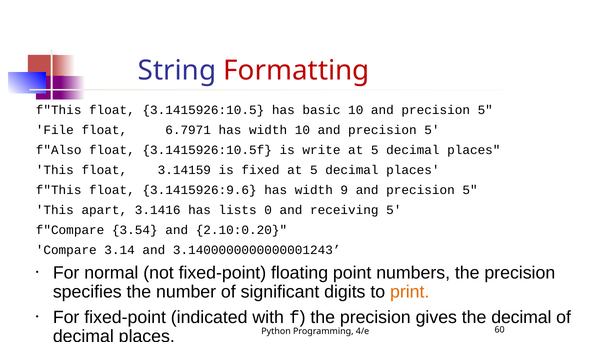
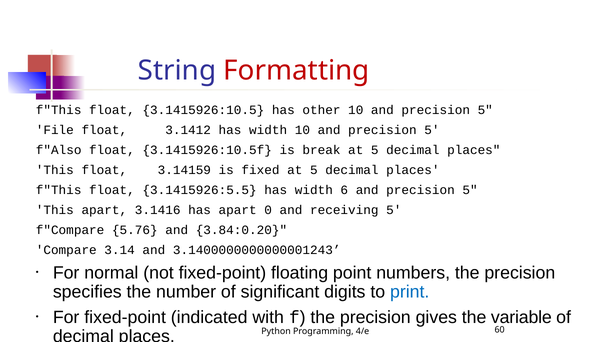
basic: basic -> other (321, 110)
6.7971: 6.7971 -> 3.1412 (188, 130)
write: write -> break (321, 150)
3.1415926:9.6: 3.1415926:9.6 -> 3.1415926:5.5 (200, 190)
9: 9 -> 6 (344, 190)
has lists: lists -> apart (238, 210)
3.54: 3.54 -> 5.76 (135, 230)
2.10:0.20: 2.10:0.20 -> 3.84:0.20 (241, 230)
print colour: orange -> blue (410, 292)
the decimal: decimal -> variable (521, 317)
